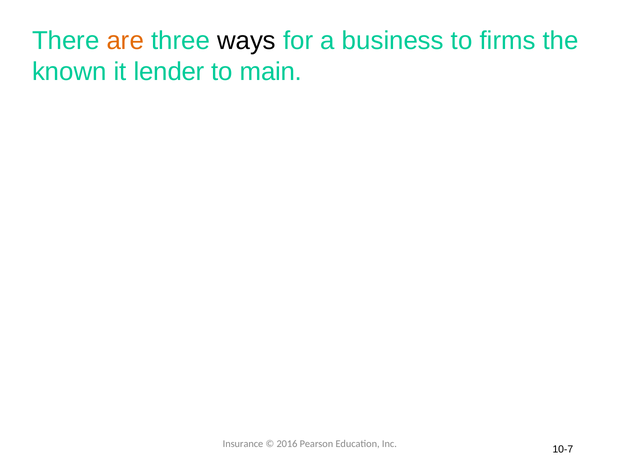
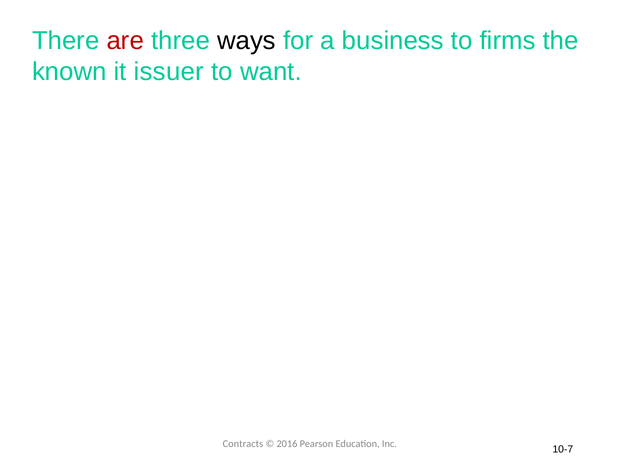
are colour: orange -> red (125, 41)
lender: lender -> issuer (169, 72)
main: main -> want (271, 72)
Insurance: Insurance -> Contracts (243, 444)
